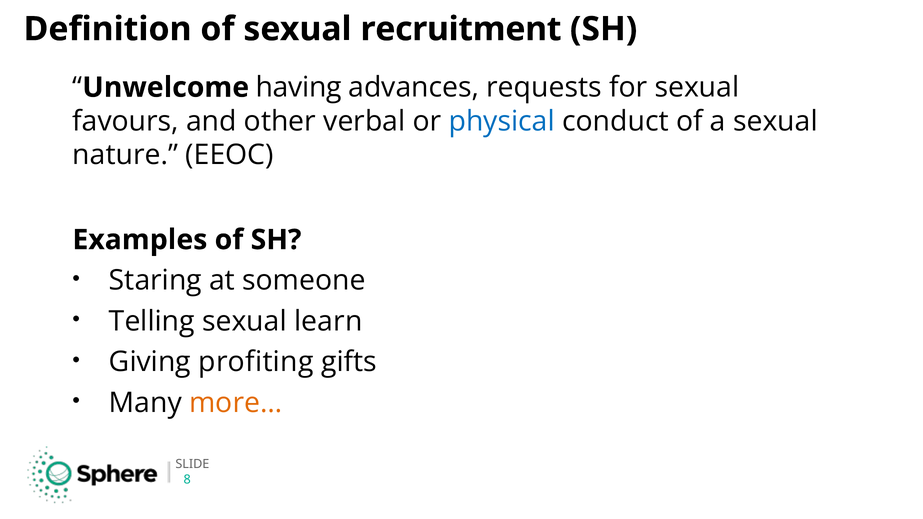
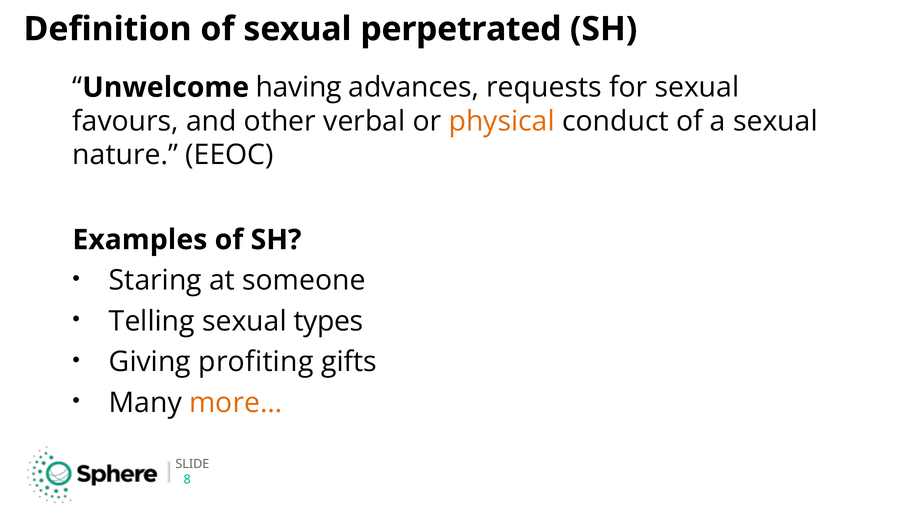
recruitment: recruitment -> perpetrated (461, 29)
physical colour: blue -> orange (502, 121)
learn: learn -> types (328, 321)
